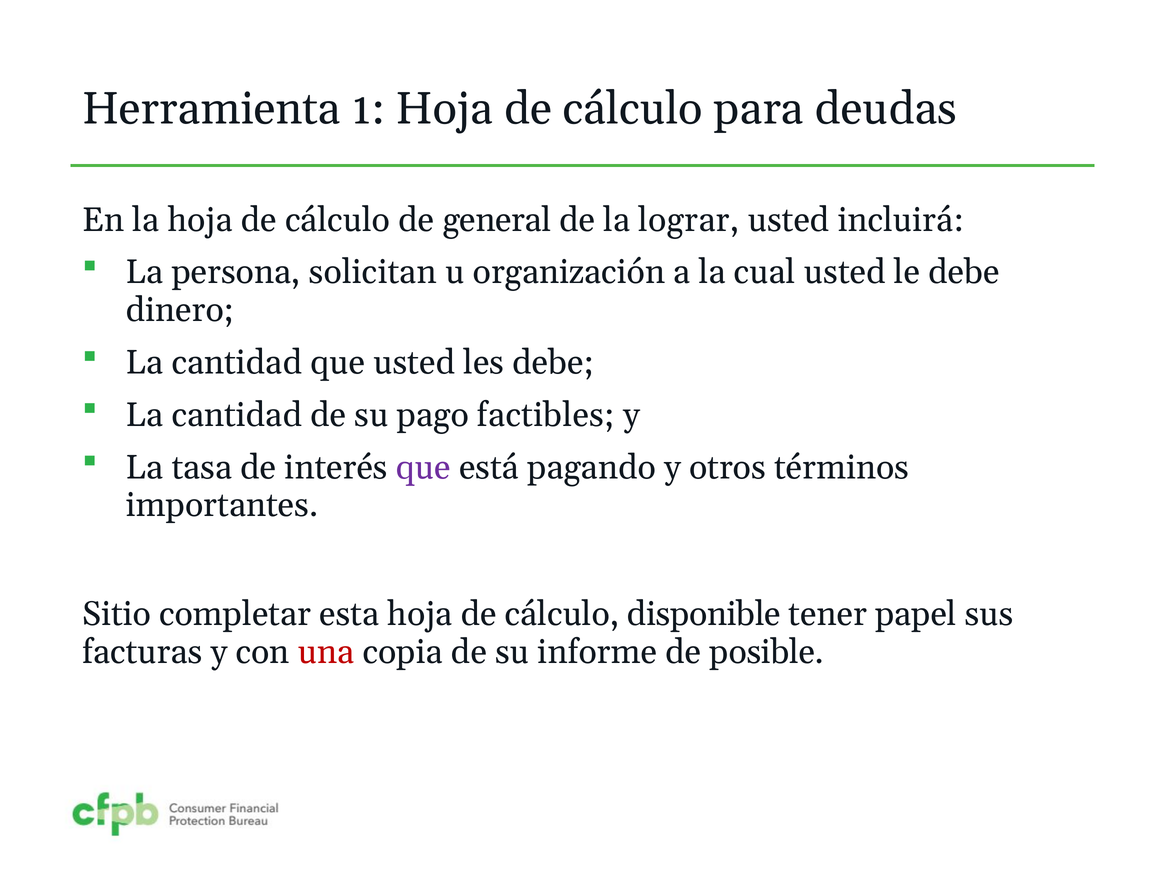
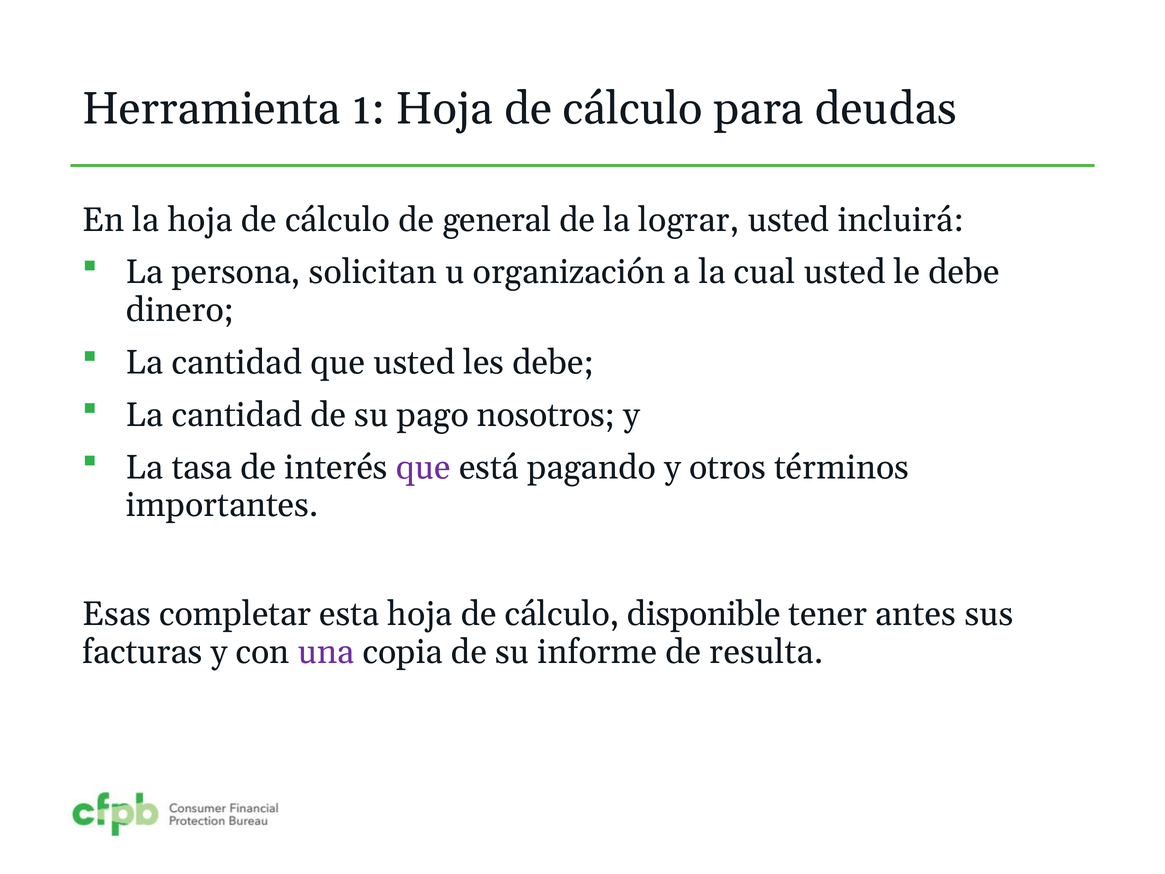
factibles: factibles -> nosotros (546, 415)
Sitio: Sitio -> Esas (117, 614)
papel: papel -> antes (916, 614)
una colour: red -> purple (326, 652)
posible: posible -> resulta (766, 652)
